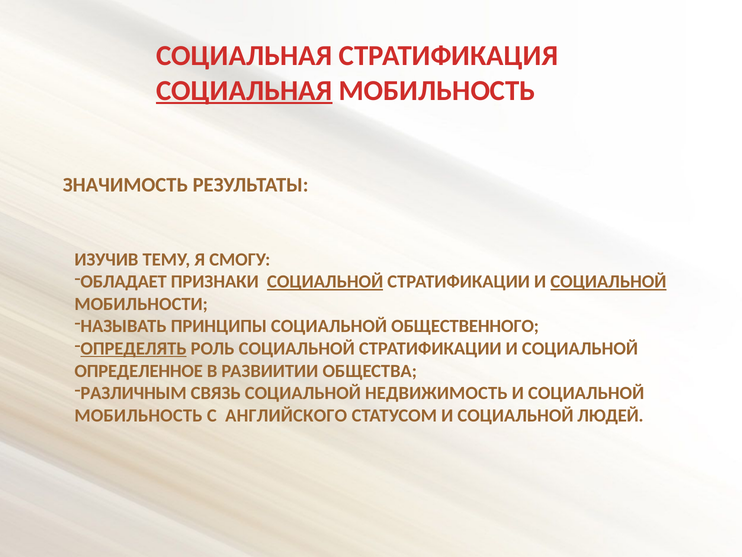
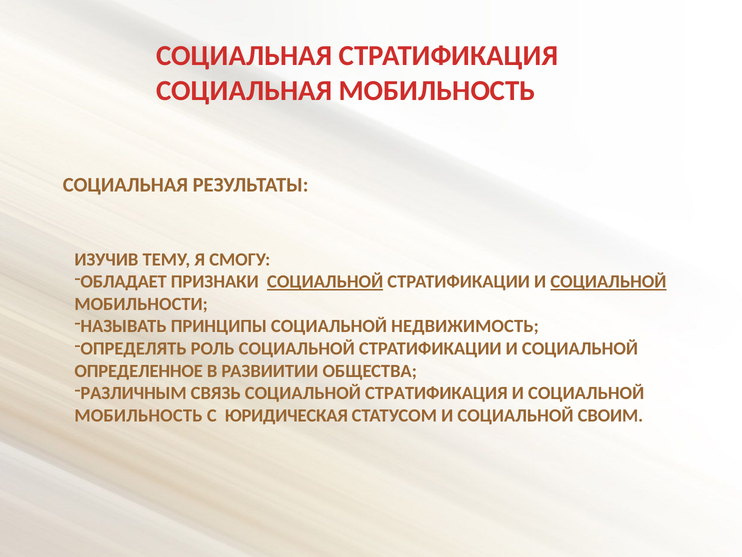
СОЦИАЛЬНАЯ underline: present -> none (244, 90)
ЗНАЧИМОСТЬ: ЗНАЧИМОСТЬ -> СОЦИАЛЬНАЯ (125, 185)
ОБЩЕСТВЕННОГО: ОБЩЕСТВЕННОГО -> НЕДВИЖИМОСТЬ (465, 326)
ОПРЕДЕЛЯТЬ underline: present -> none (133, 348)
СОЦИАЛЬНОЙ НЕДВИЖИМОСТЬ: НЕДВИЖИМОСТЬ -> СТРАТИФИКАЦИЯ (436, 393)
АНГЛИЙСКОГО: АНГЛИЙСКОГО -> ЮРИДИЧЕСКАЯ (286, 415)
ЛЮДЕЙ: ЛЮДЕЙ -> СВОИМ (610, 415)
